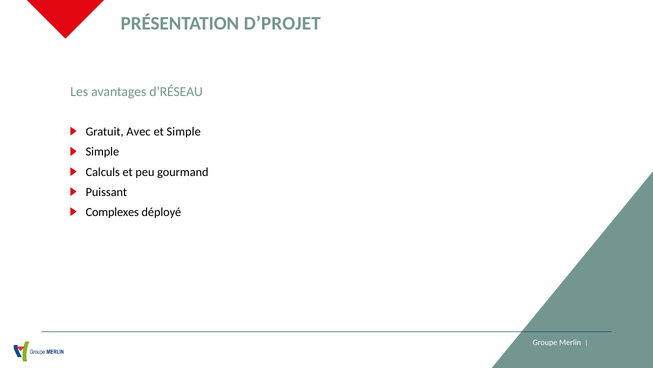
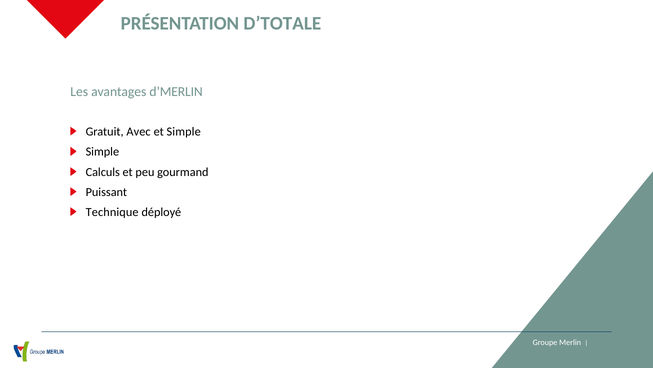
D’PROJET: D’PROJET -> D’TOTALE (282, 24)
d’RÉSEAU: d’RÉSEAU -> d’MERLIN (176, 91)
Complexes: Complexes -> Technique (112, 212)
